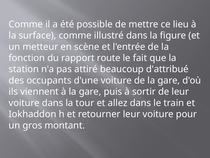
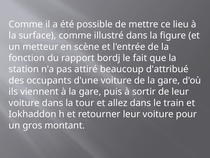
route: route -> bordj (109, 58)
